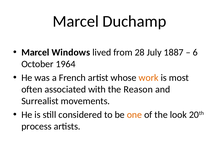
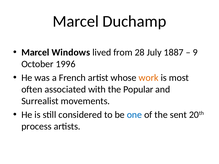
6: 6 -> 9 (195, 52)
1964: 1964 -> 1996 (66, 64)
Reason: Reason -> Popular (138, 90)
one colour: orange -> blue (134, 115)
look: look -> sent (178, 115)
